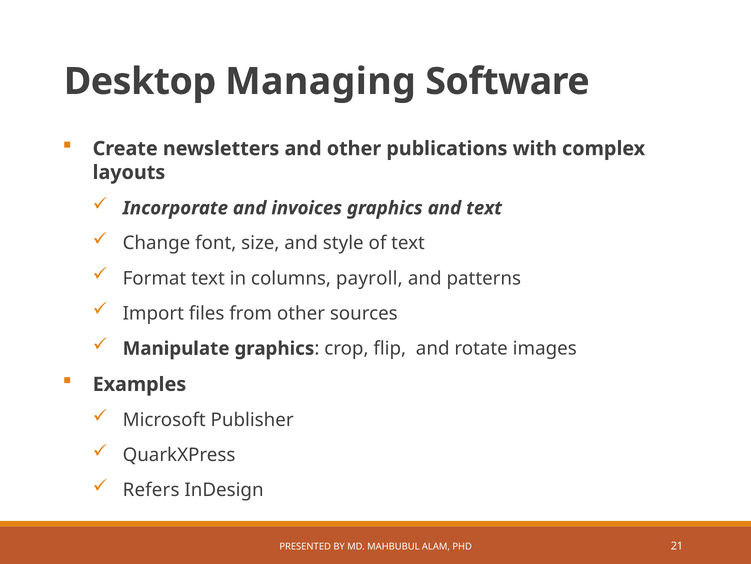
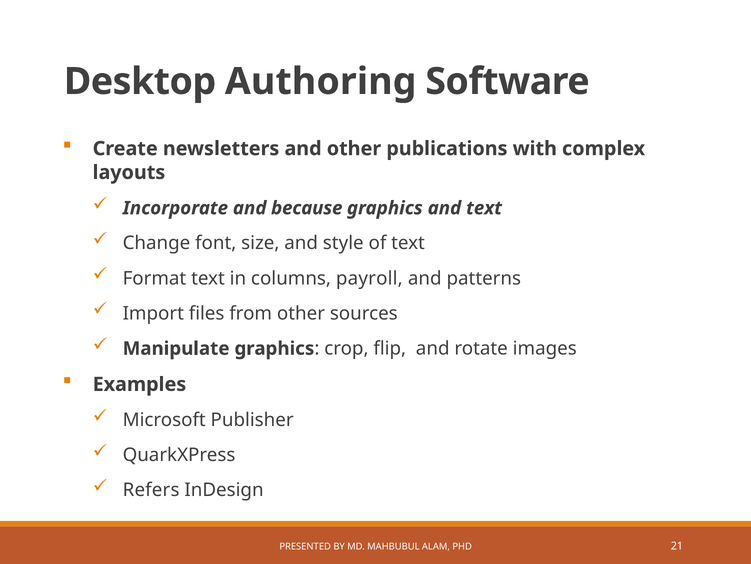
Managing: Managing -> Authoring (321, 81)
invoices: invoices -> because (307, 208)
